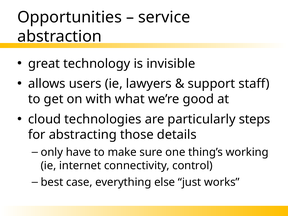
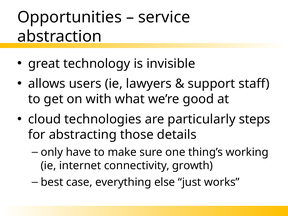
control: control -> growth (193, 166)
